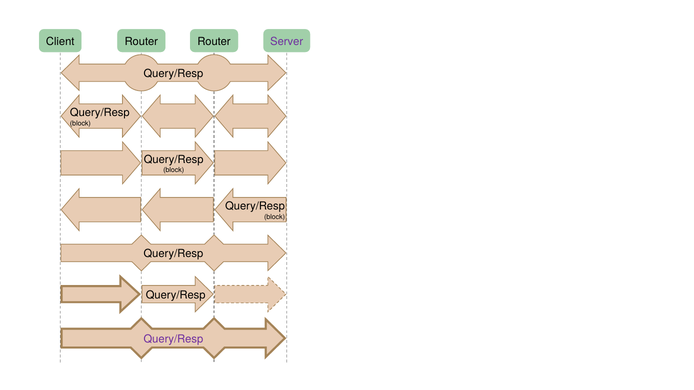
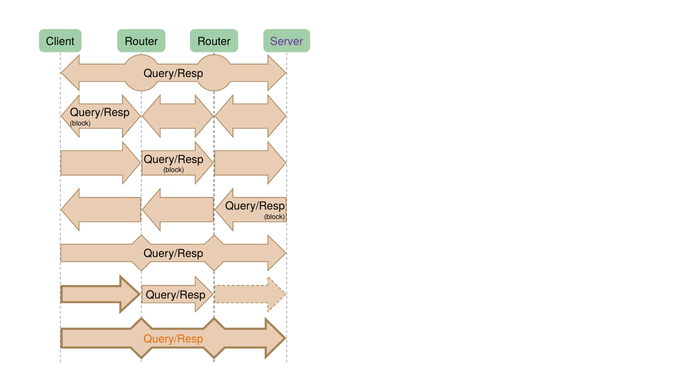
Query/Resp colour: purple -> orange (173, 339)
